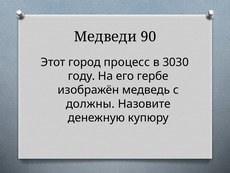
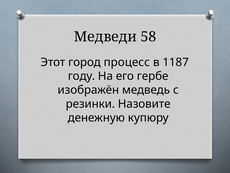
90: 90 -> 58 (148, 37)
3030: 3030 -> 1187 (176, 62)
должны: должны -> резинки (90, 104)
